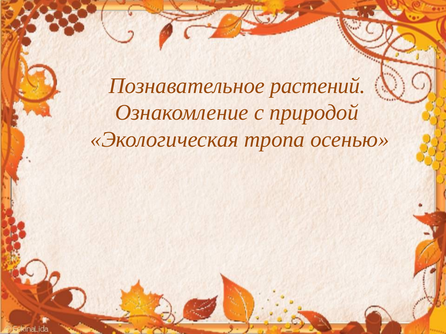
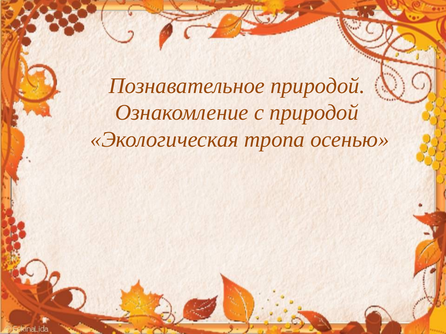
Познавательное растений: растений -> природой (318, 86)
